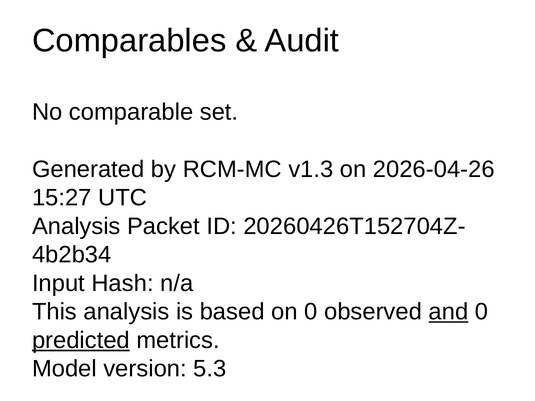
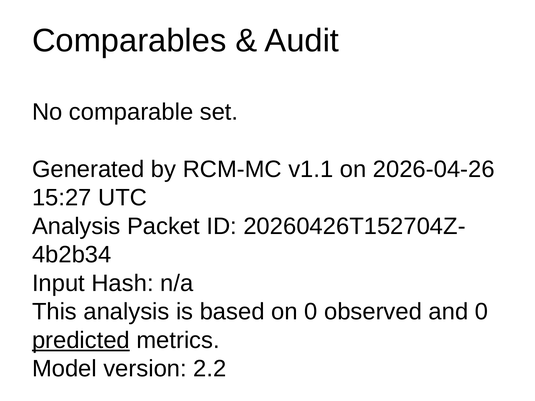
v1.3: v1.3 -> v1.1 (311, 169)
and underline: present -> none (448, 312)
5.3: 5.3 -> 2.2 (210, 369)
